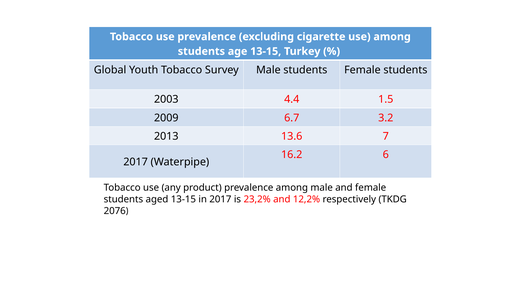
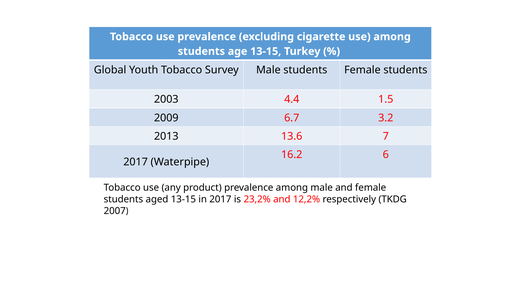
2076: 2076 -> 2007 (115, 211)
